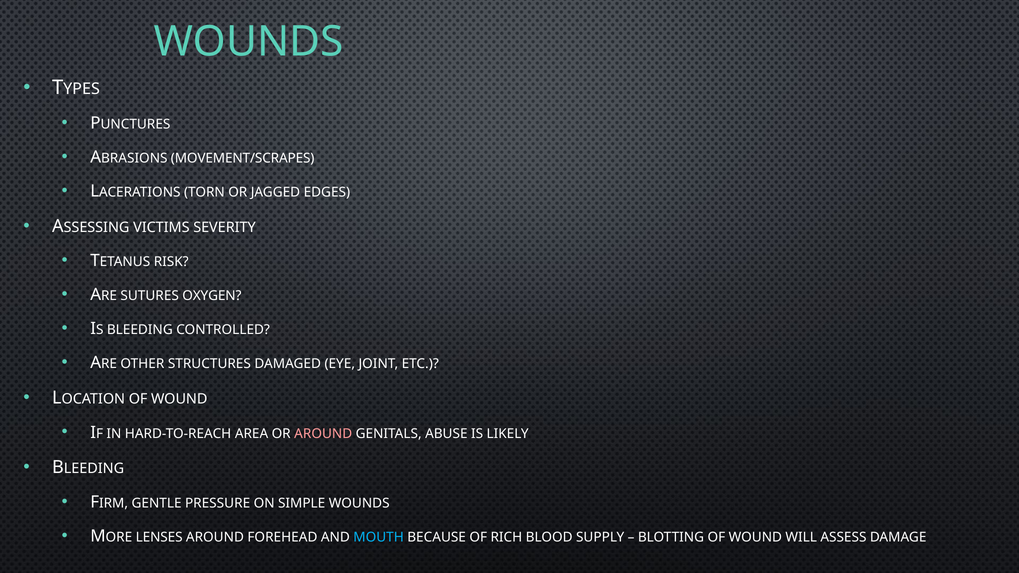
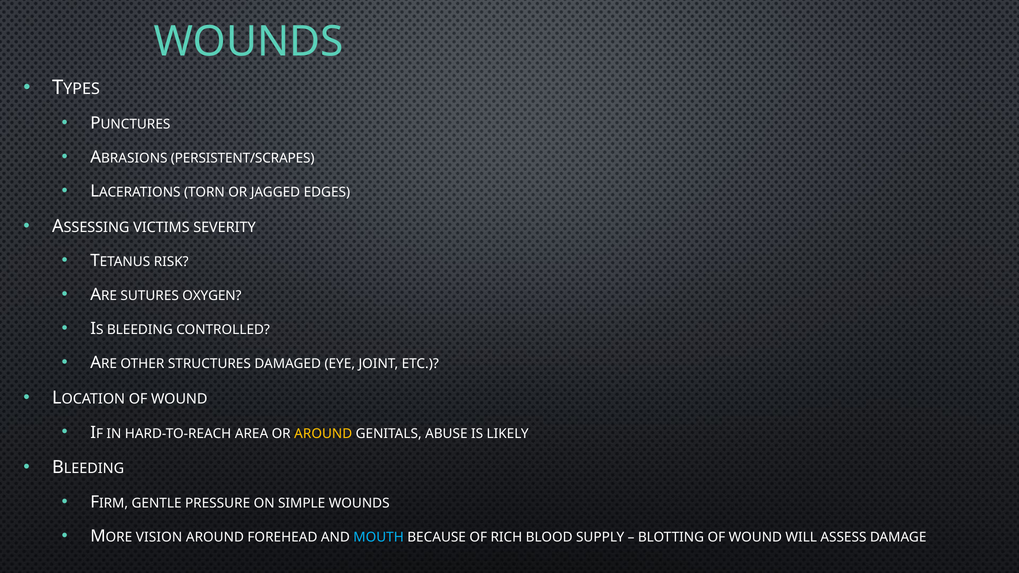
MOVEMENT/SCRAPES: MOVEMENT/SCRAPES -> PERSISTENT/SCRAPES (243, 158)
AROUND colour: pink -> yellow (323, 434)
LENSES: LENSES -> VISION (159, 537)
